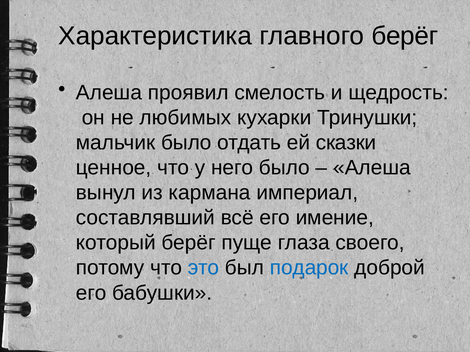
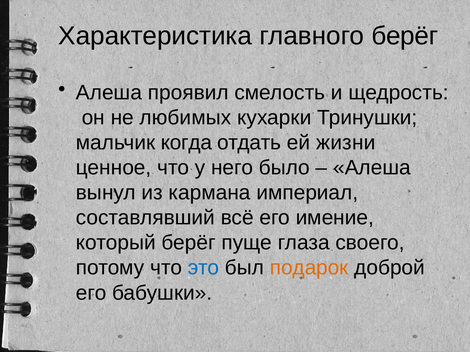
мальчик было: было -> когда (186, 143)
сказки: сказки -> жизни (346, 143)
подарок colour: blue -> orange (309, 268)
